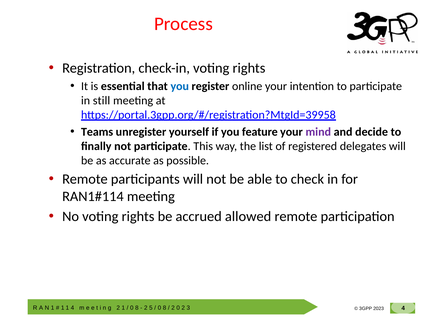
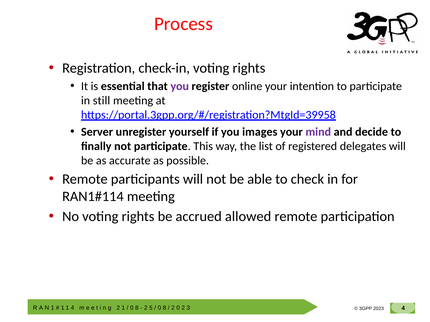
you colour: blue -> purple (180, 86)
Teams: Teams -> Server (97, 132)
feature: feature -> images (260, 132)
